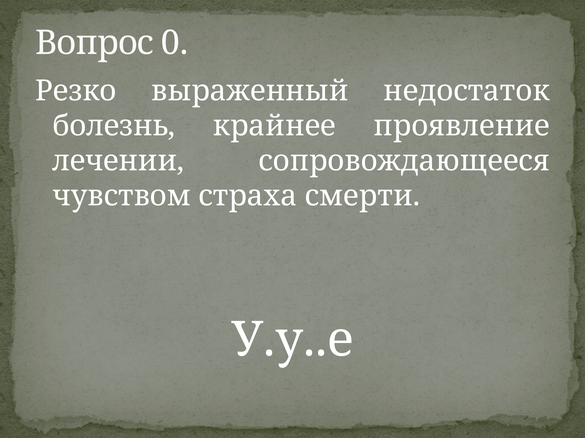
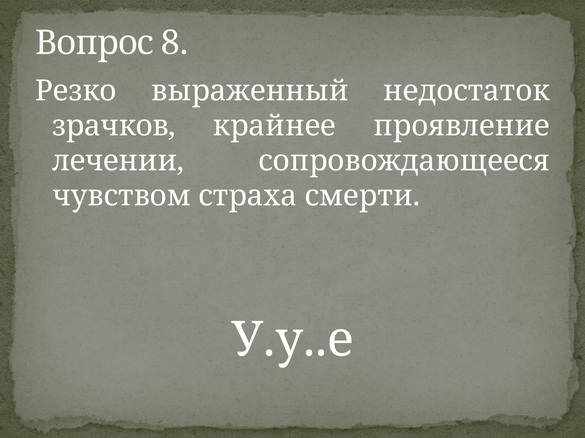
0: 0 -> 8 (175, 43)
болезнь: болезнь -> зрачков (114, 126)
